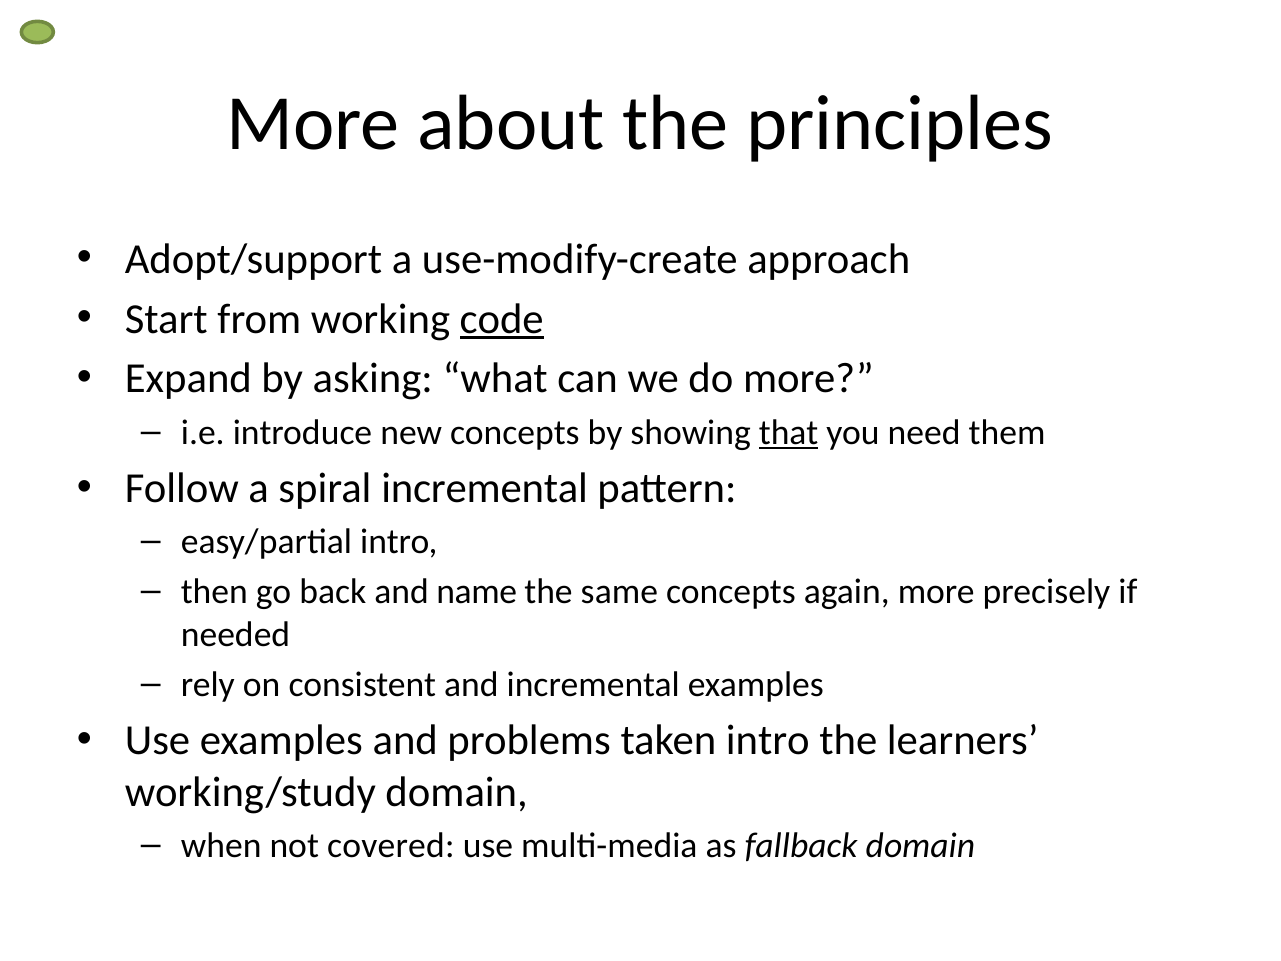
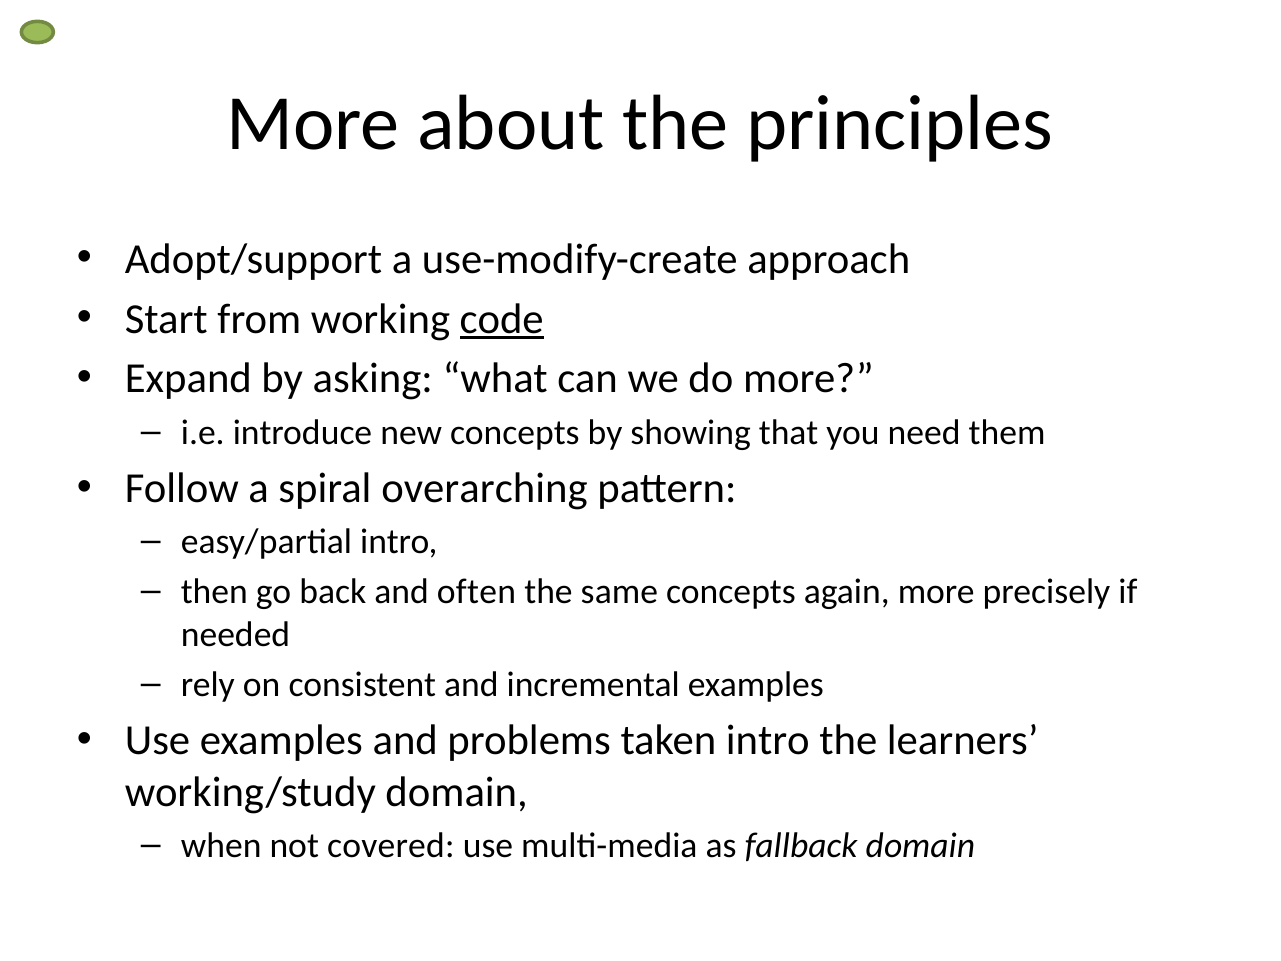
that underline: present -> none (789, 432)
spiral incremental: incremental -> overarching (485, 488)
name: name -> often (476, 592)
